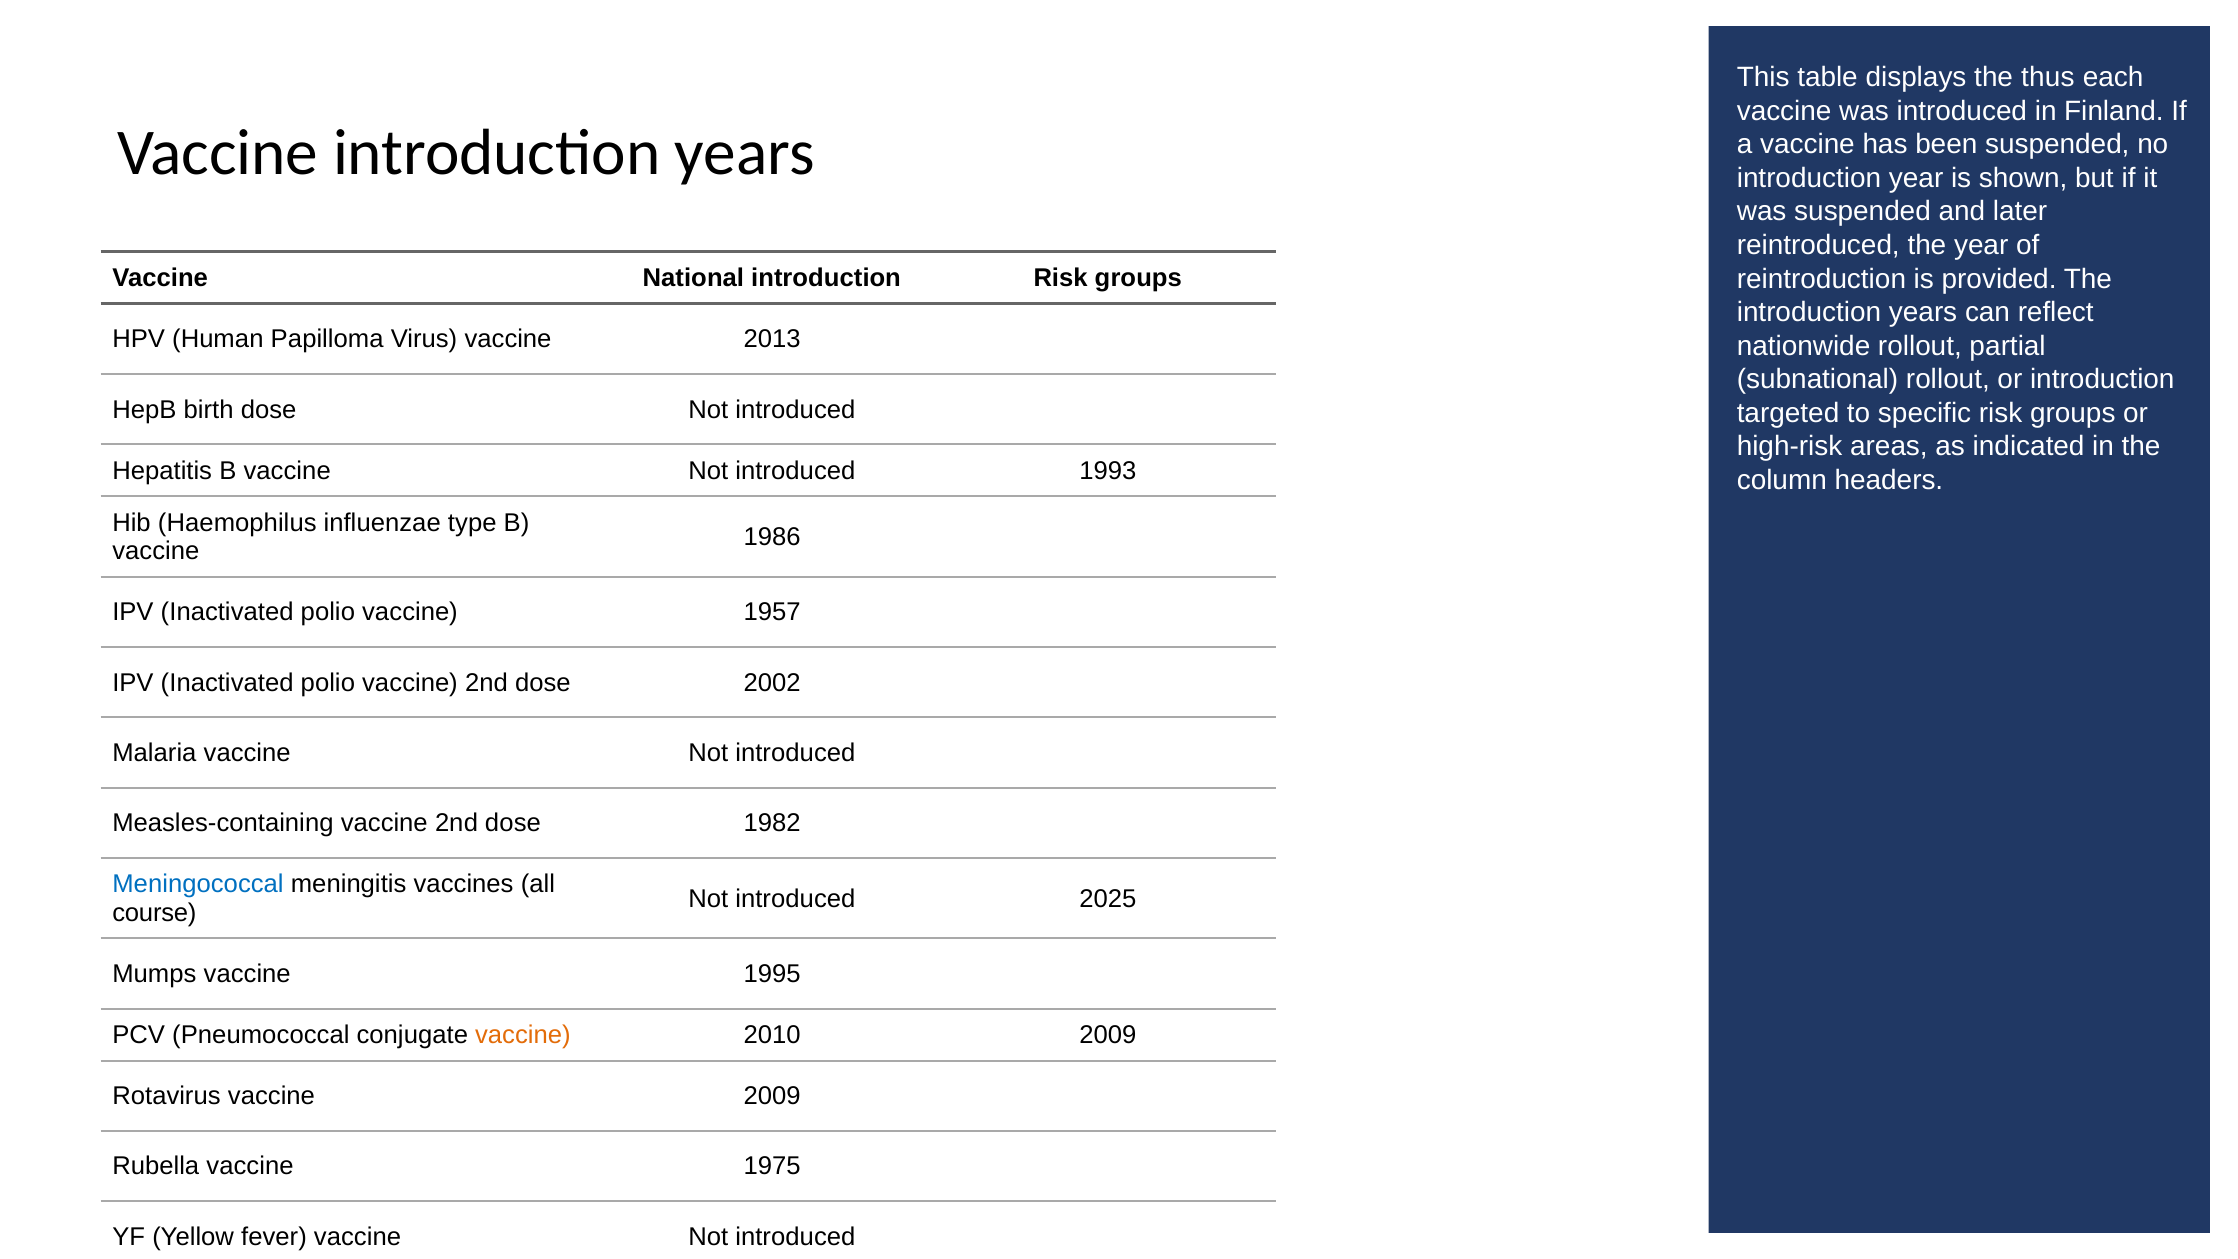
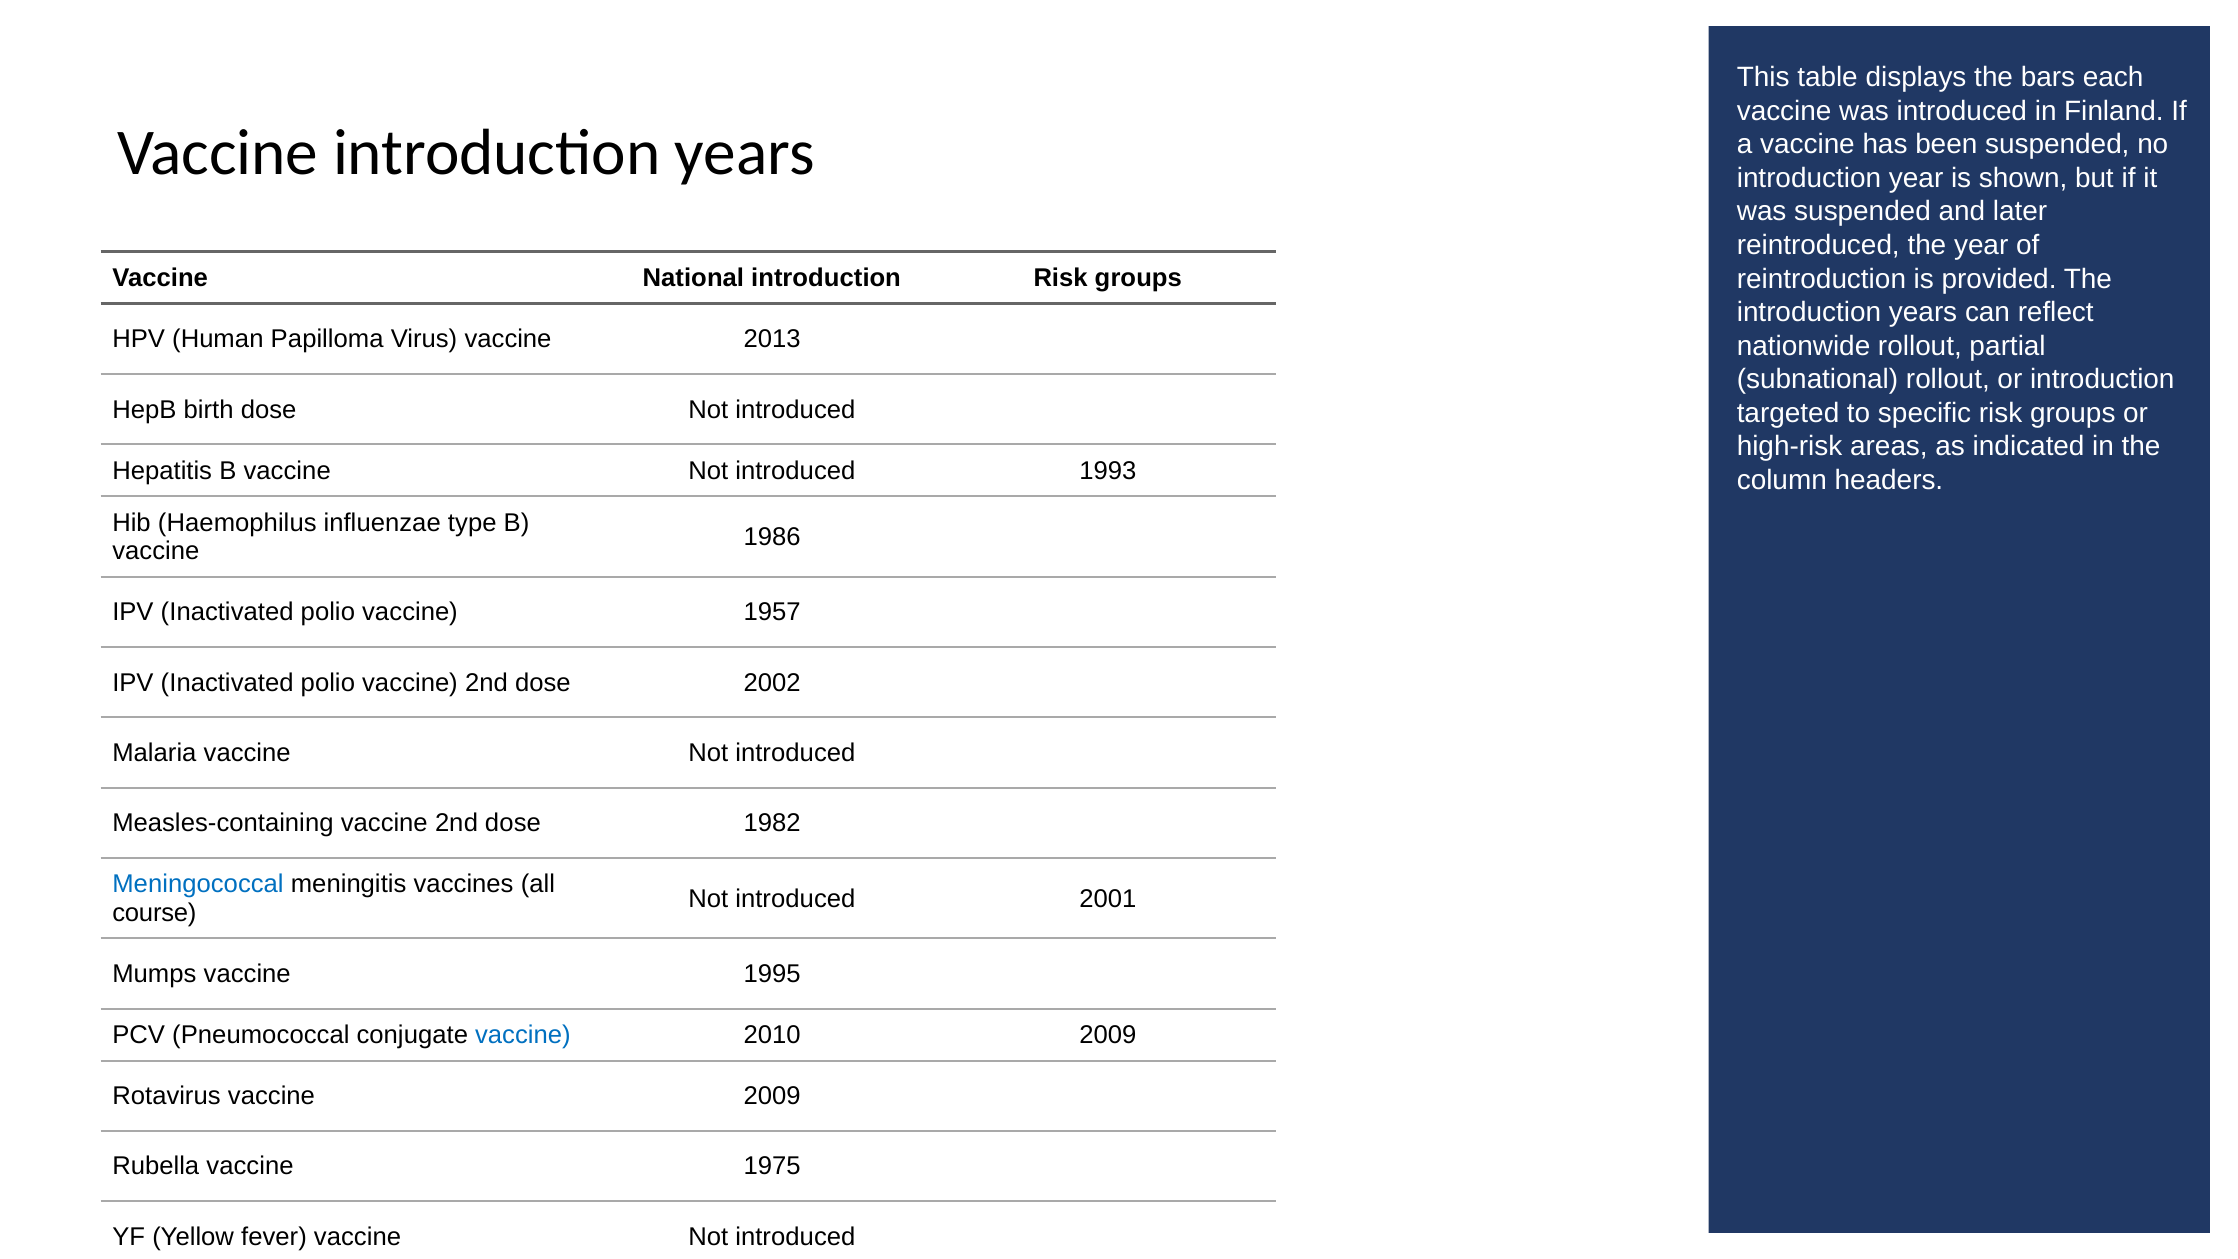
thus: thus -> bars (2048, 77)
2025: 2025 -> 2001 (1108, 898)
vaccine colour: orange -> blue (523, 1035)
